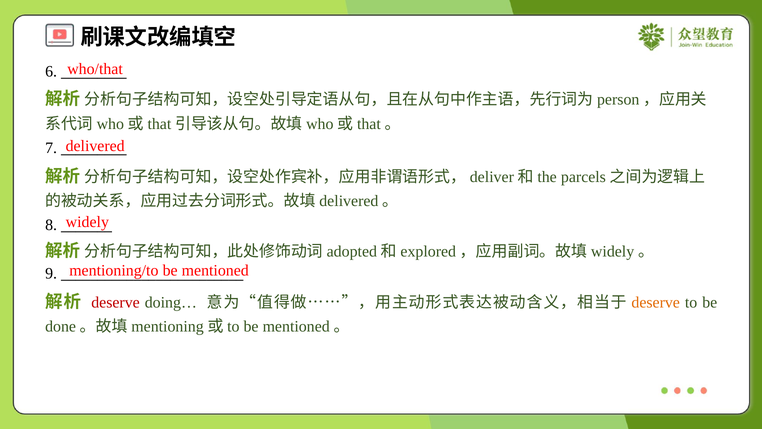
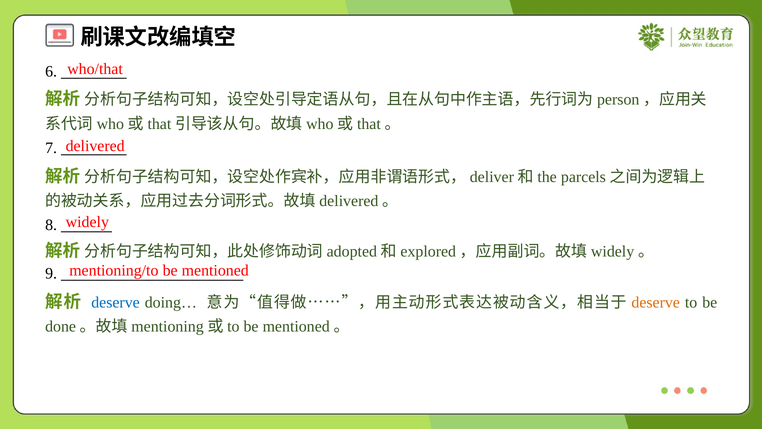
deserve colour: red -> blue (116, 302)
